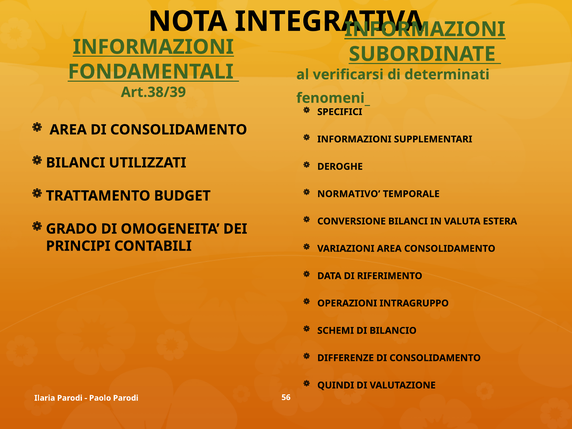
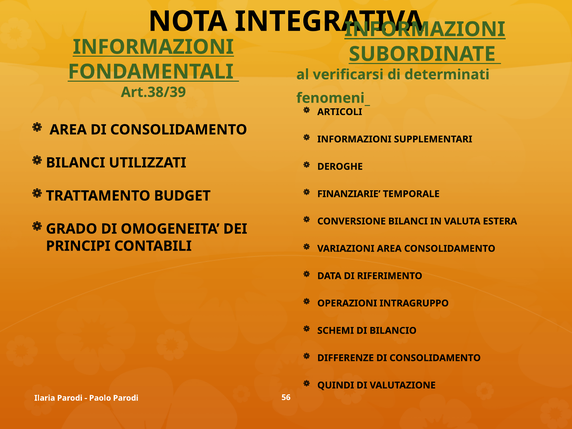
SPECIFICI: SPECIFICI -> ARTICOLI (340, 112)
NORMATIVO: NORMATIVO -> FINANZIARIE (349, 194)
